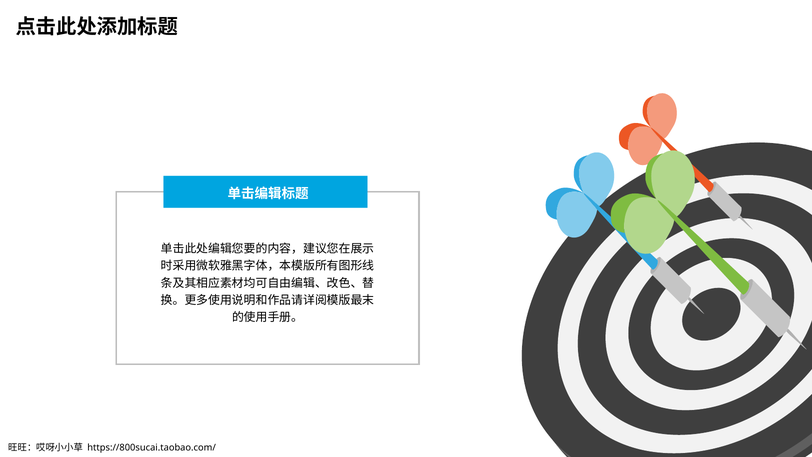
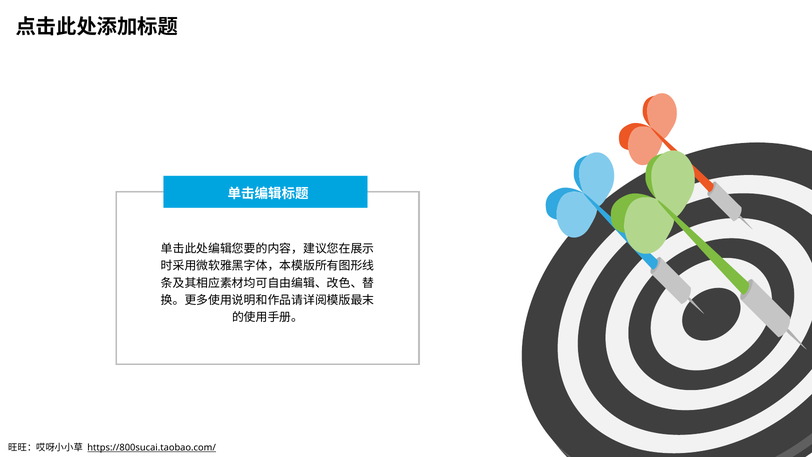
https://800sucai.taobao.com/ underline: none -> present (152, 448)
